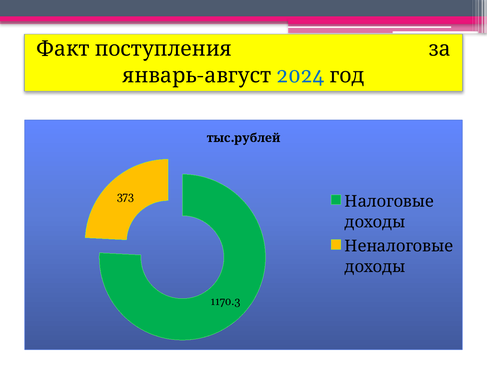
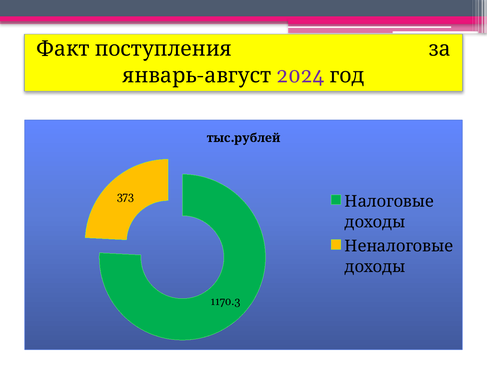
2024 colour: blue -> purple (300, 76)
